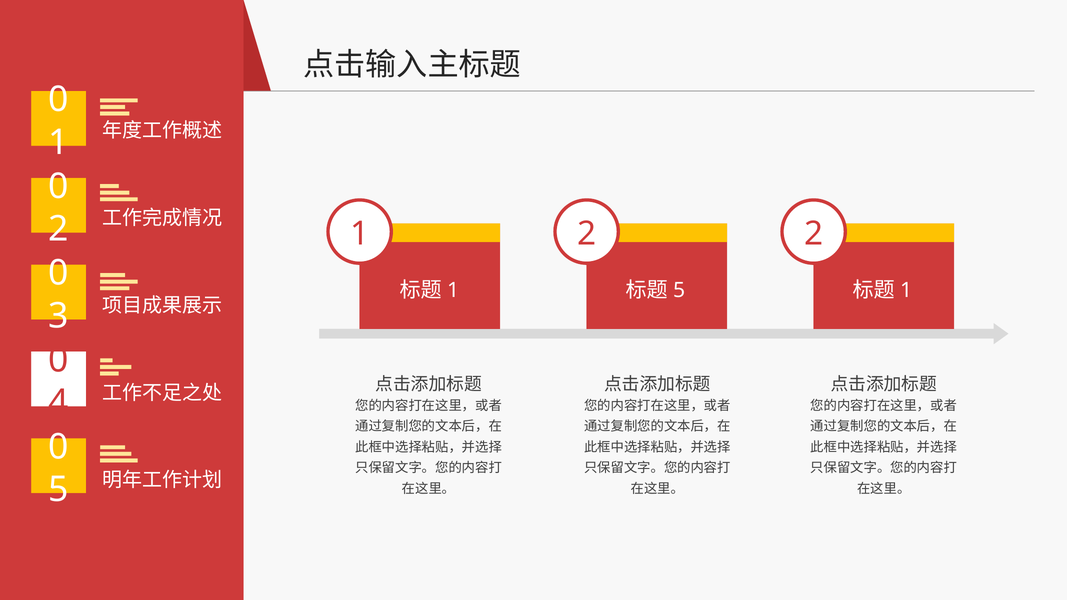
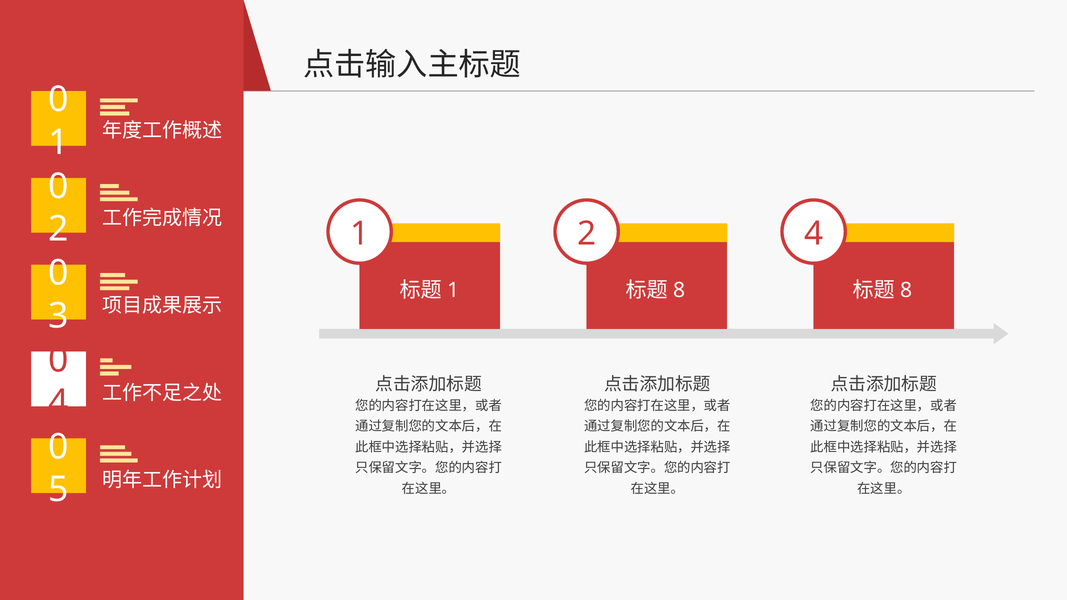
1 2: 2 -> 4 (814, 234)
5: 5 -> 8 (679, 290)
1: 1 -> 8 (906, 290)
